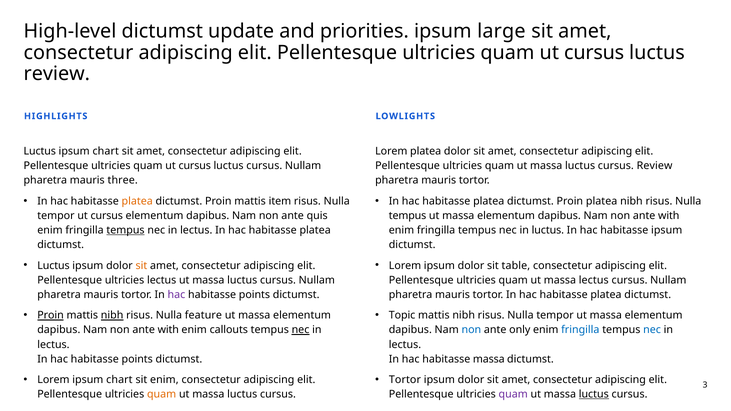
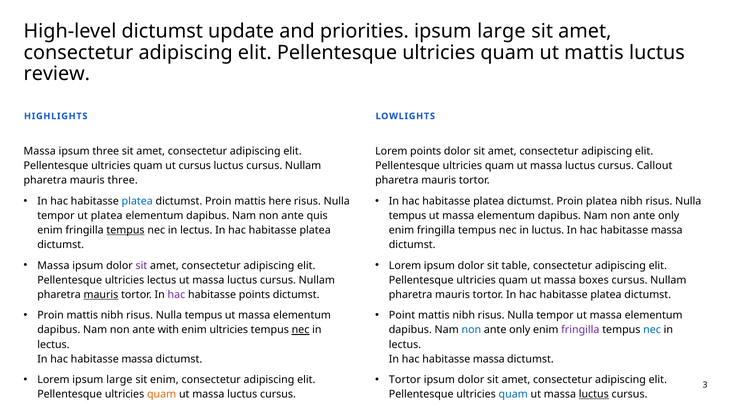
cursus: cursus -> mattis (594, 53)
Luctus: Luctus -> Massa (40, 151)
chart: chart -> three (106, 151)
Lorem platea: platea -> points (426, 151)
cursus Review: Review -> Callout (655, 166)
platea colour: orange -> blue (137, 201)
item: item -> here (280, 201)
tempor ut cursus: cursus -> platea (107, 216)
with: with -> only (669, 216)
ipsum: ipsum -> massa (667, 230)
Luctus: Luctus -> Massa (53, 266)
sit colour: orange -> purple (141, 266)
massa lectus: lectus -> boxes (594, 280)
mauris underline: none -> present (101, 295)
Topic: Topic -> Point (402, 315)
Proin underline: present -> none (51, 315)
nibh underline: present -> none (112, 315)
feature: feature -> tempus (204, 315)
fringilla colour: blue -> purple (580, 330)
enim callouts: callouts -> ultricies (229, 330)
points: points -> massa (137, 359)
Lorem ipsum chart: chart -> large (119, 380)
quam colour: purple -> blue (513, 395)
